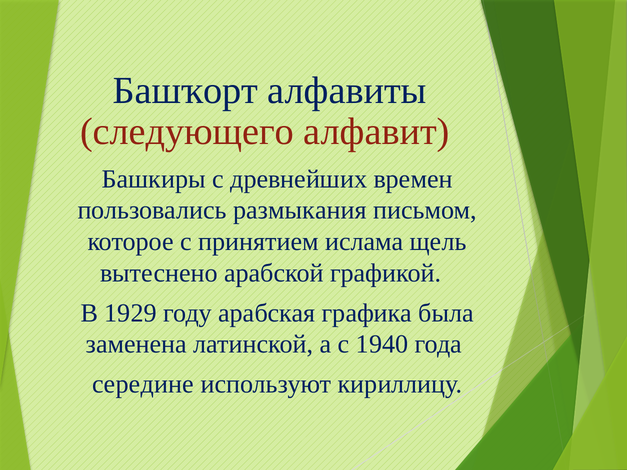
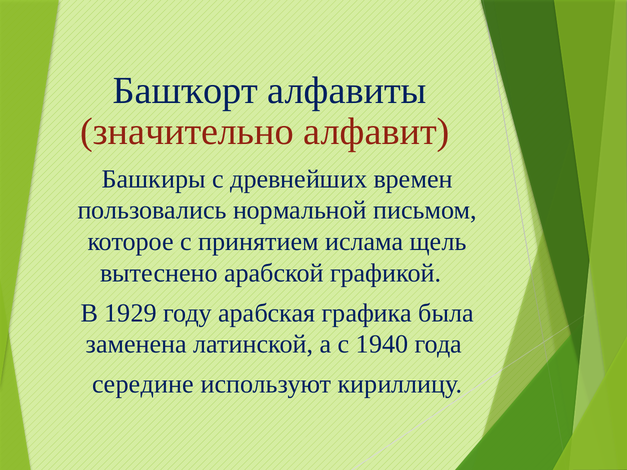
следующего: следующего -> значительно (187, 132)
размыкания: размыкания -> нормальной (300, 210)
